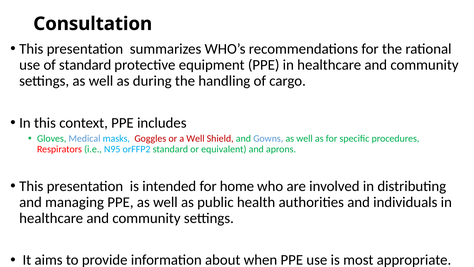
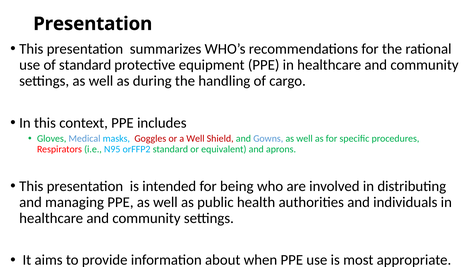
Consultation: Consultation -> Presentation (93, 24)
home: home -> being (237, 186)
